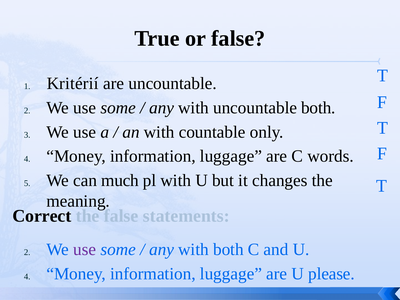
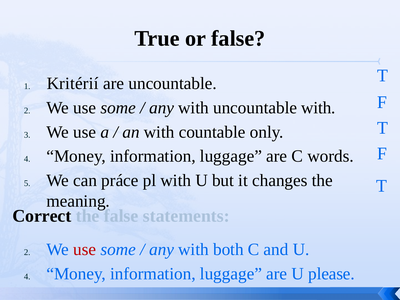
uncountable both: both -> with (318, 108)
much: much -> práce (120, 180)
use colour: purple -> red (85, 250)
